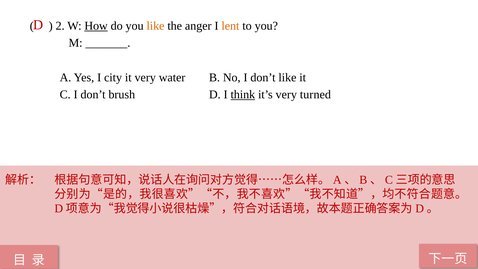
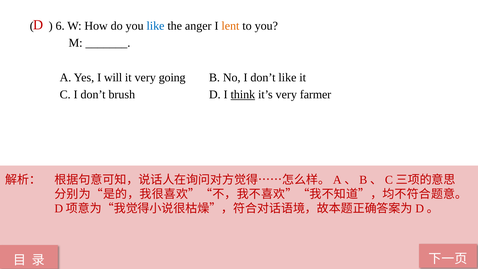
2: 2 -> 6 (60, 26)
How underline: present -> none (96, 26)
like colour: orange -> blue (156, 26)
city: city -> will (113, 77)
water: water -> going (172, 77)
turned: turned -> farmer (316, 95)
